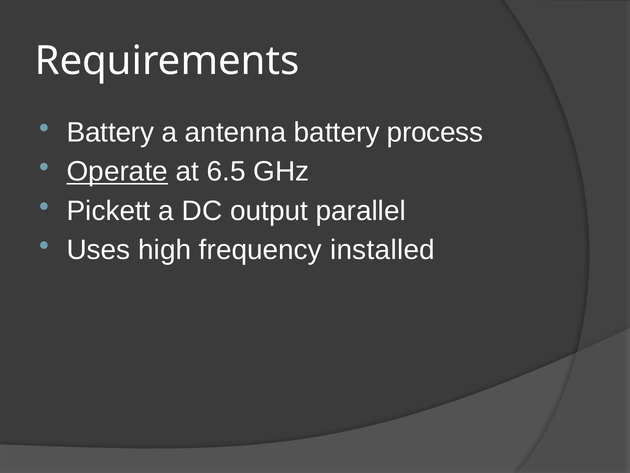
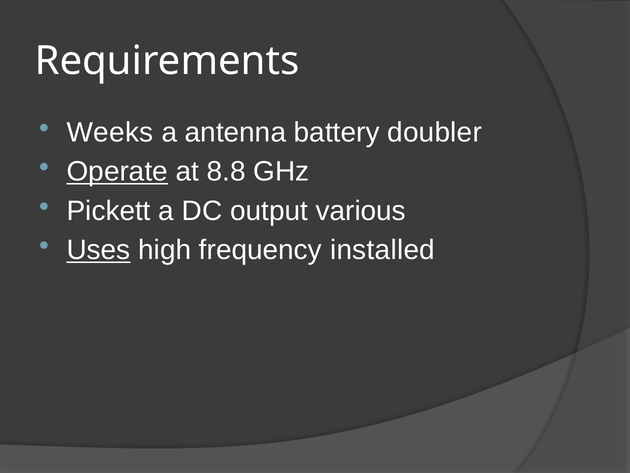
Battery: Battery -> Weeks (110, 132)
process: process -> doubler (435, 132)
6.5: 6.5 -> 8.8 (226, 171)
parallel: parallel -> various (361, 211)
Uses underline: none -> present (99, 250)
